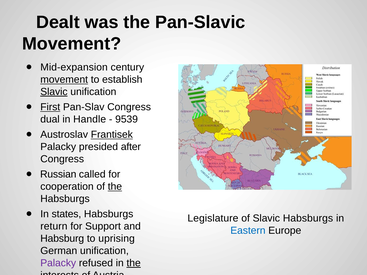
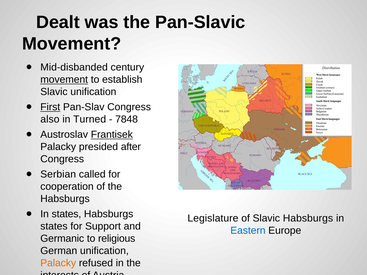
Mid-expansion: Mid-expansion -> Mid-disbanded (74, 67)
Slavic underline: present -> none (54, 92)
dual: dual -> also (50, 119)
Handle: Handle -> Turned (90, 119)
9539: 9539 -> 7848 (127, 119)
Russian: Russian -> Serbian (58, 174)
the underline: present -> none (115, 187)
return: return -> states (54, 227)
Habsburg: Habsburg -> Germanic (62, 239)
uprising: uprising -> religious (117, 239)
Palacky colour: purple -> orange (58, 263)
the underline: present -> none (134, 263)
